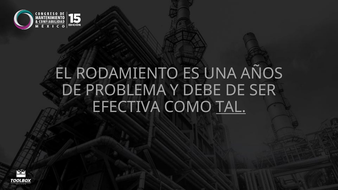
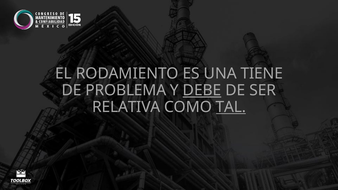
AÑOS: AÑOS -> TIENE (262, 74)
DEBE underline: none -> present (202, 90)
EFECTIVA: EFECTIVA -> RELATIVA (126, 107)
